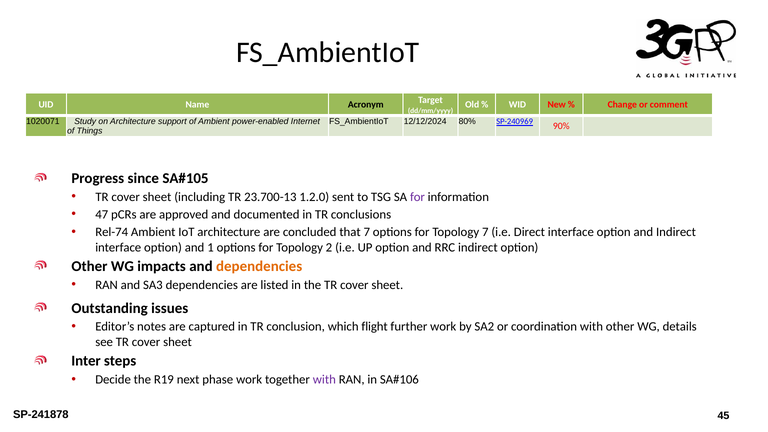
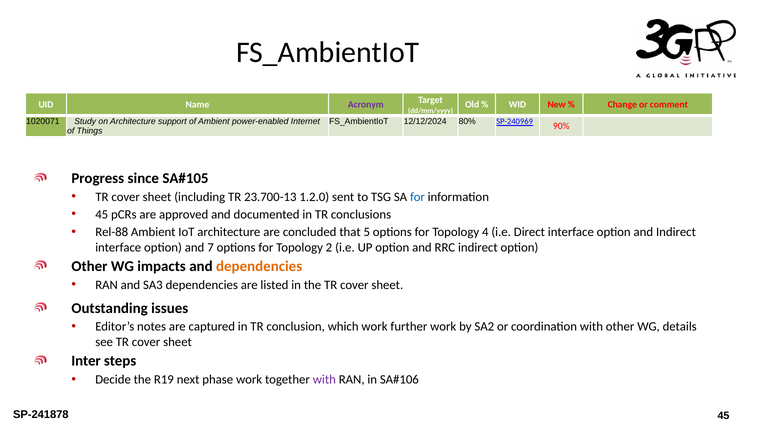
Acronym colour: black -> purple (366, 105)
for colour: purple -> blue (417, 197)
47: 47 -> 45 (102, 214)
Rel-74: Rel-74 -> Rel-88 (112, 232)
that 7: 7 -> 5 (367, 232)
Topology 7: 7 -> 4 (485, 232)
1: 1 -> 7 (211, 247)
which flight: flight -> work (375, 327)
